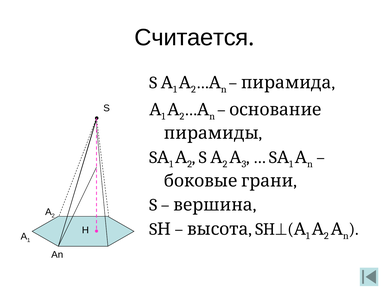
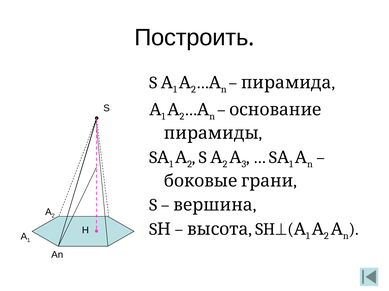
Считается: Считается -> Построить (191, 38)
